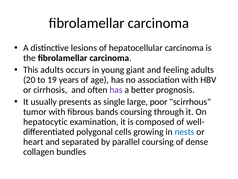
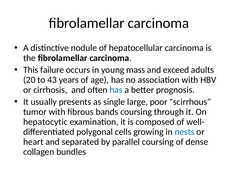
lesions: lesions -> nodule (84, 48)
This adults: adults -> failure (52, 70)
giant: giant -> mass (136, 70)
feeling: feeling -> exceed (176, 70)
19: 19 -> 43 (52, 80)
has colour: purple -> blue (116, 90)
